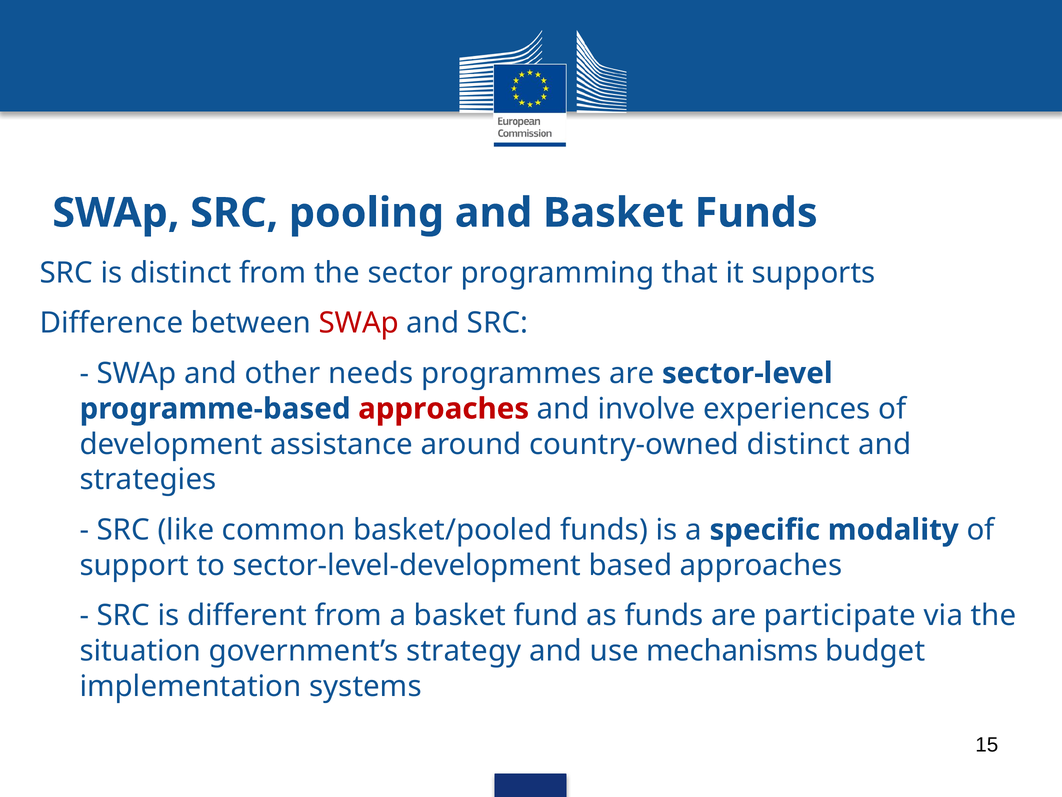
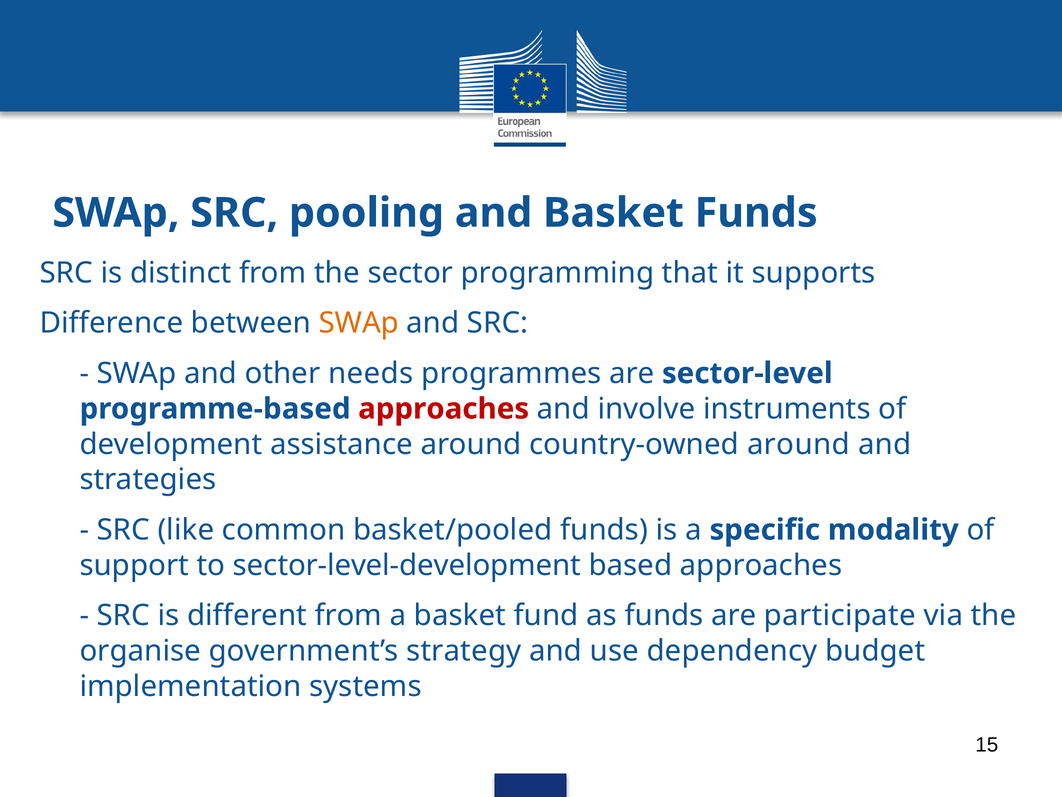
SWAp colour: red -> orange (359, 323)
experiences: experiences -> instruments (787, 409)
country-owned distinct: distinct -> around (798, 444)
situation: situation -> organise (140, 651)
mechanisms: mechanisms -> dependency (732, 651)
